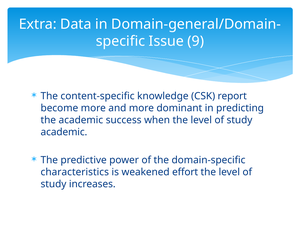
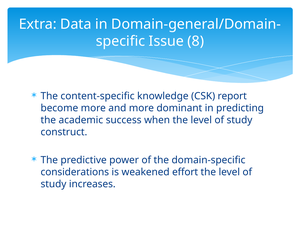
9: 9 -> 8 (196, 41)
academic: academic -> construct (64, 132)
characteristics: characteristics -> considerations (75, 172)
